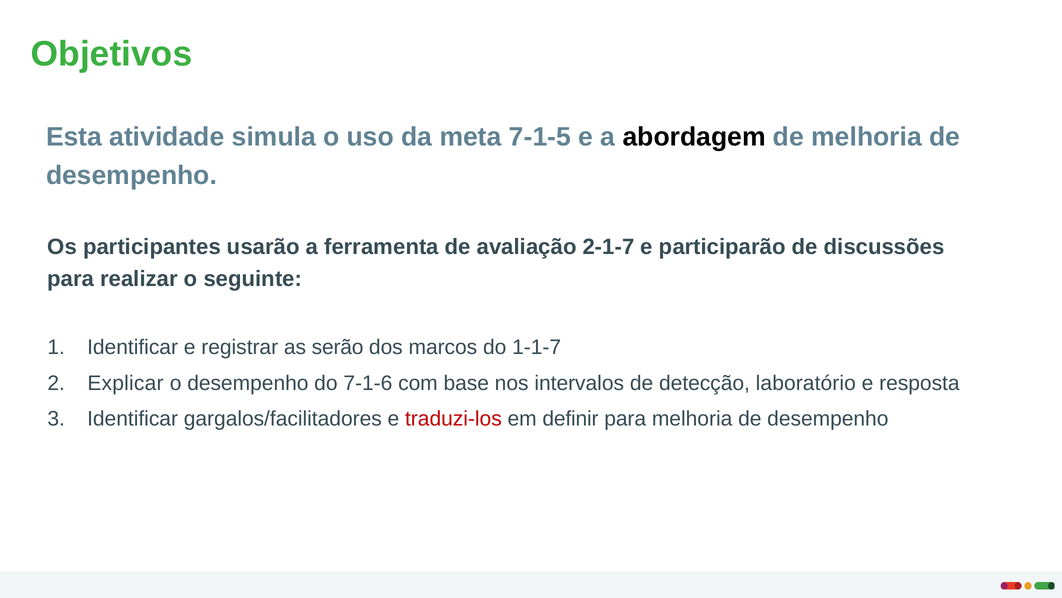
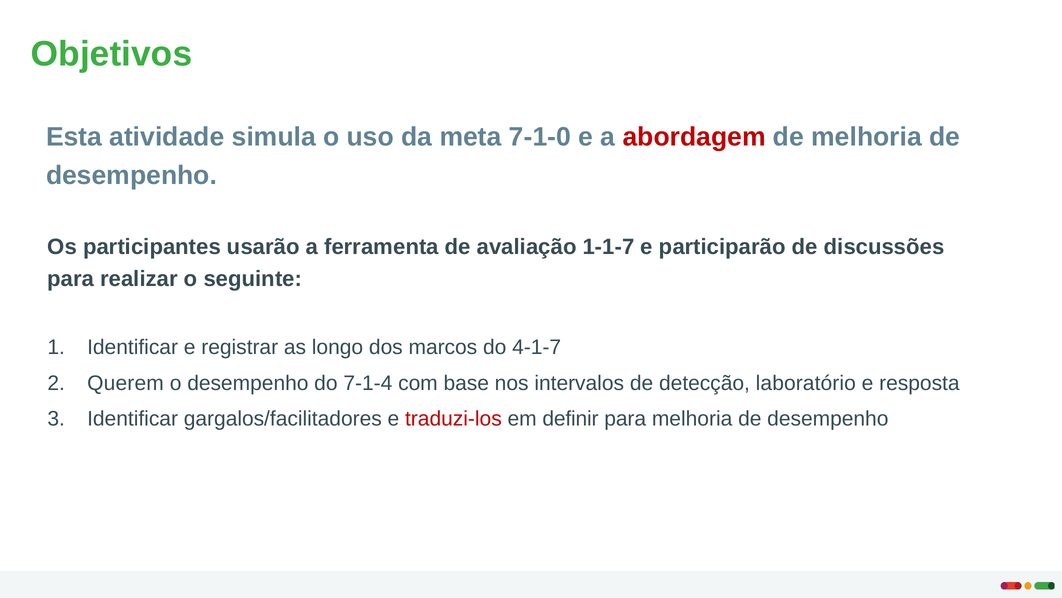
7-1-5: 7-1-5 -> 7-1-0 (540, 137)
abordagem colour: black -> red (694, 137)
2-1-7: 2-1-7 -> 1-1-7 (608, 247)
serão: serão -> longo (337, 347)
1-1-7: 1-1-7 -> 4-1-7 (537, 347)
Explicar: Explicar -> Querem (126, 383)
7-1-6: 7-1-6 -> 7-1-4 (368, 383)
